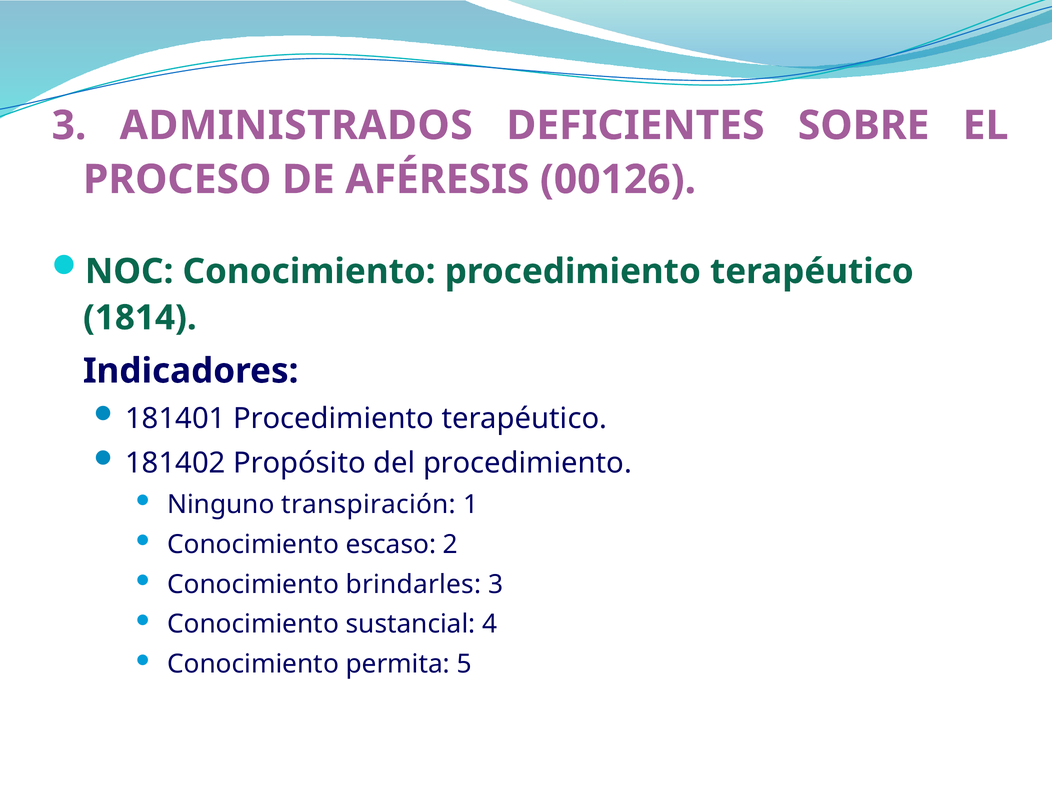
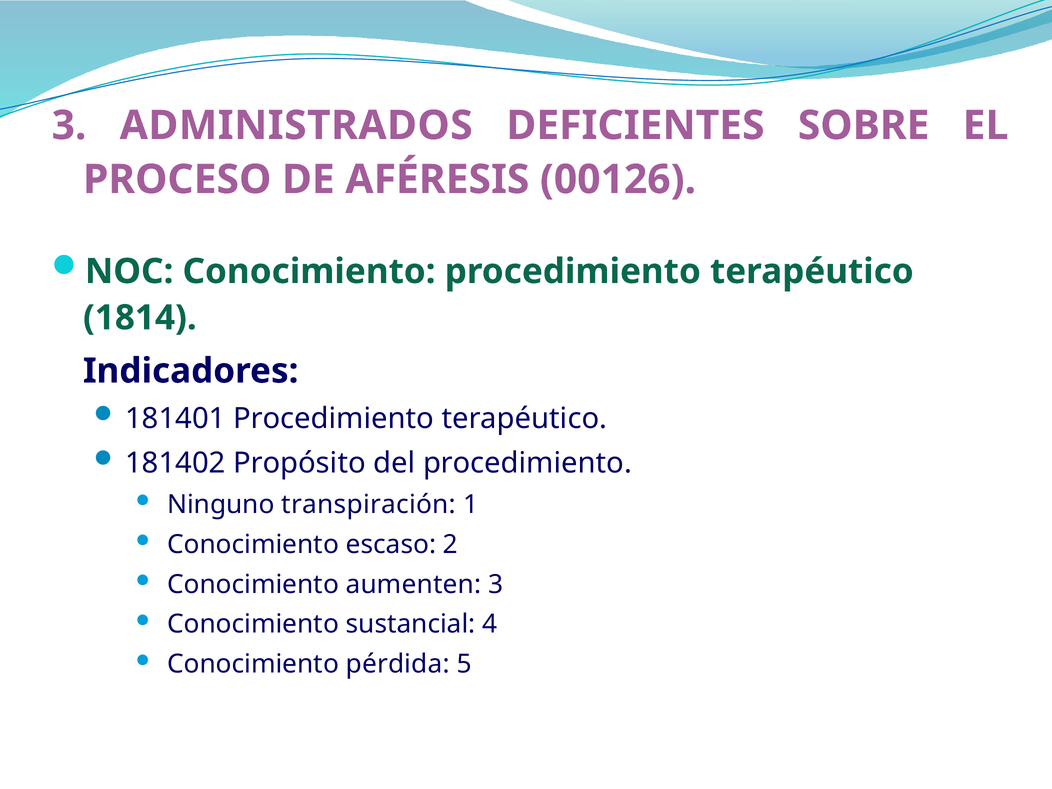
brindarles: brindarles -> aumenten (413, 584)
permita: permita -> pérdida (398, 664)
